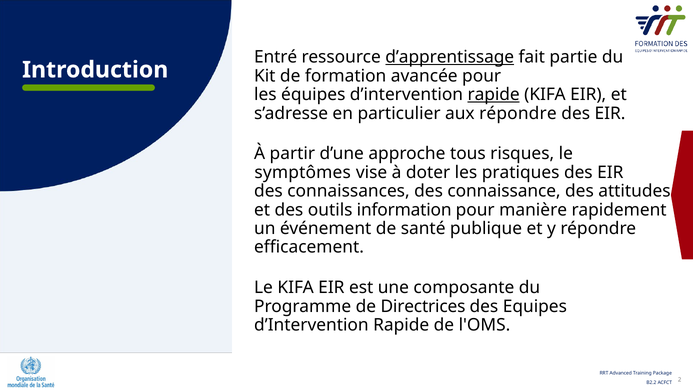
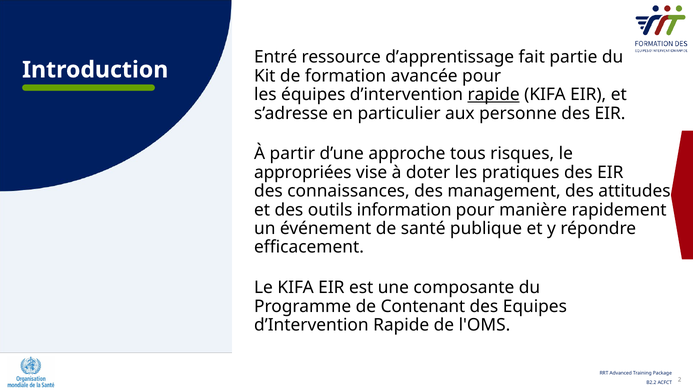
d’apprentissage underline: present -> none (450, 57)
aux répondre: répondre -> personne (518, 113)
symptômes: symptômes -> appropriées (303, 172)
connaissance: connaissance -> management (504, 191)
Directrices: Directrices -> Contenant (423, 306)
